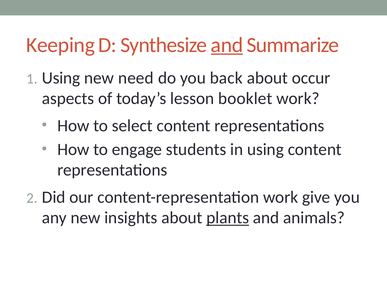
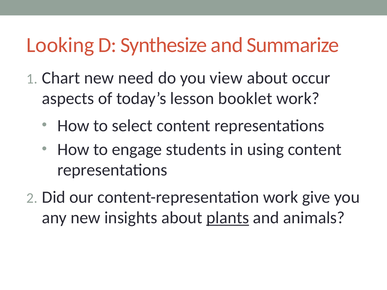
Keeping: Keeping -> Looking (60, 45)
and underline: present -> none (227, 45)
Using: Using -> Chart (61, 78)
back: back -> view (226, 78)
